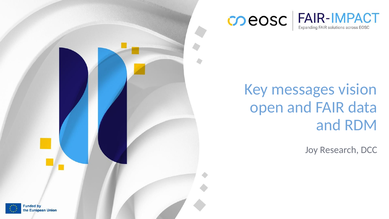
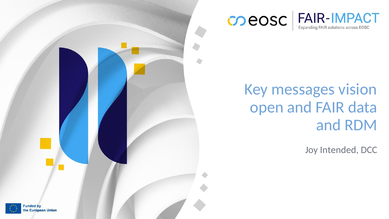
Research: Research -> Intended (339, 150)
